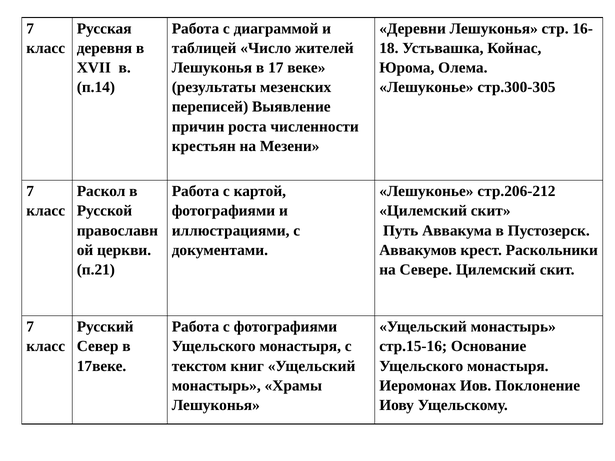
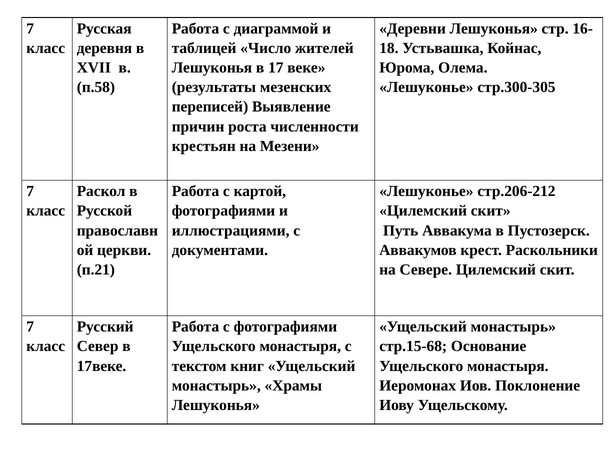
п.14: п.14 -> п.58 (96, 87)
стр.15-16: стр.15-16 -> стр.15-68 (413, 347)
